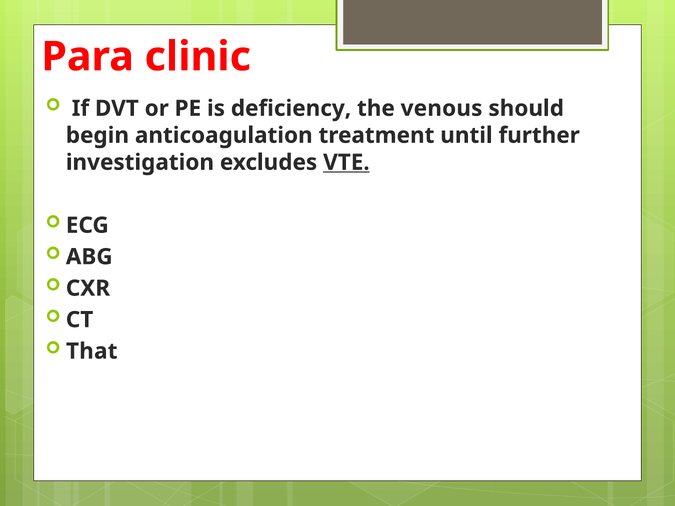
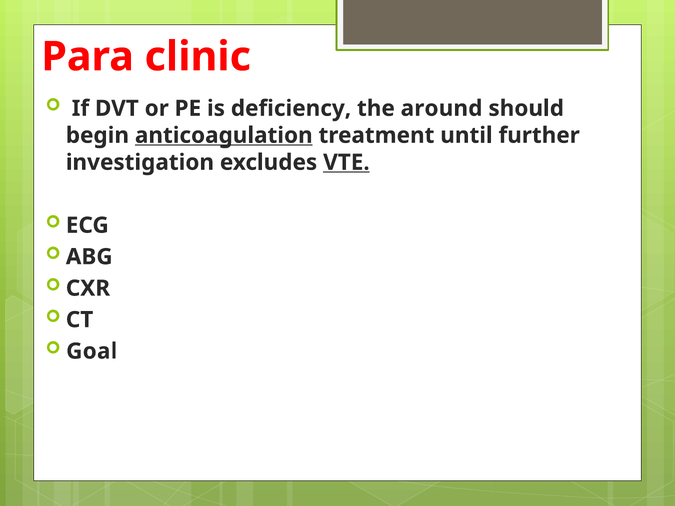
venous: venous -> around (442, 108)
anticoagulation underline: none -> present (224, 135)
That: That -> Goal (92, 351)
